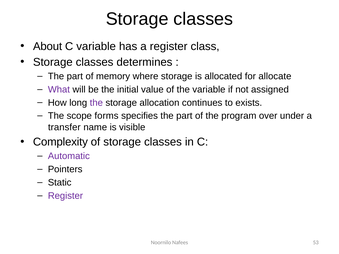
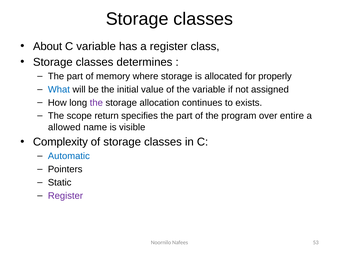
allocate: allocate -> properly (275, 76)
What colour: purple -> blue (59, 90)
forms: forms -> return (107, 116)
under: under -> entire (292, 116)
transfer: transfer -> allowed (64, 127)
Automatic colour: purple -> blue (69, 156)
